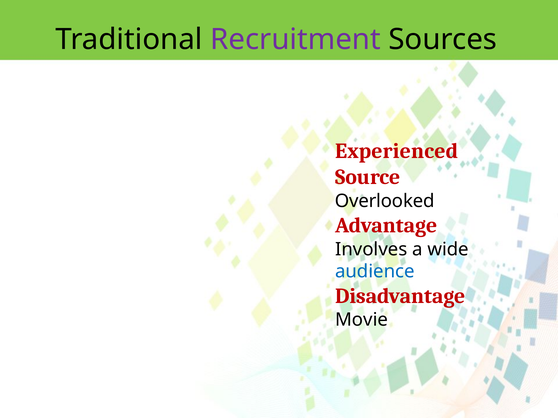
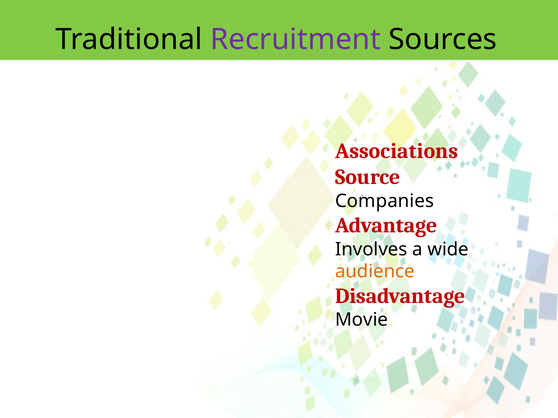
Experienced: Experienced -> Associations (397, 151)
Overlooked: Overlooked -> Companies (385, 201)
audience colour: blue -> orange (375, 272)
